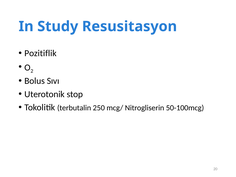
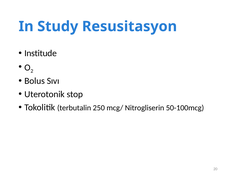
Pozitiflik: Pozitiflik -> Institude (41, 53)
